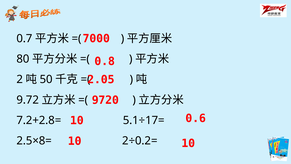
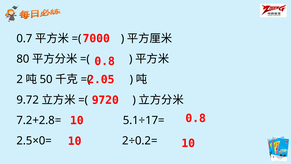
10 0.6: 0.6 -> 0.8 (196, 118)
2.5×8=: 2.5×8= -> 2.5×0= (34, 140)
